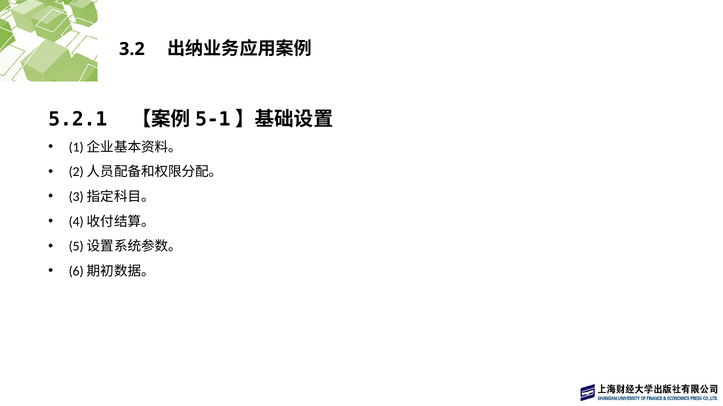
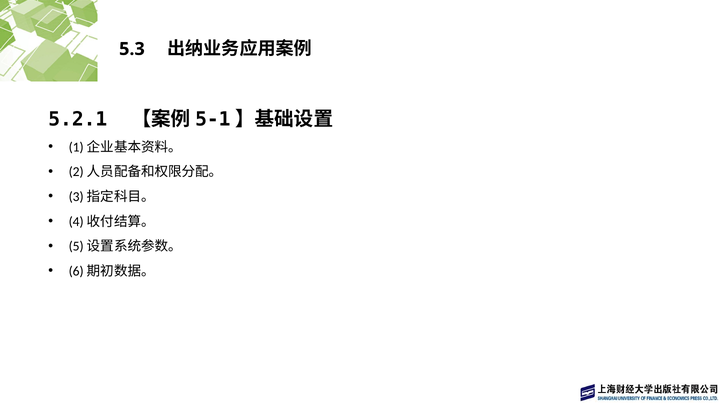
3.2: 3.2 -> 5.3 (132, 49)
